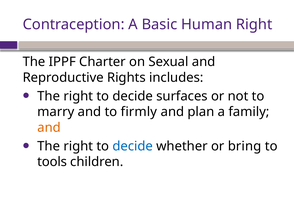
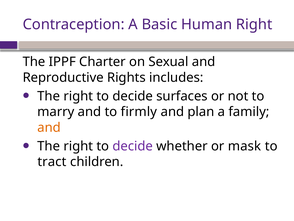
decide colour: blue -> purple (133, 146)
bring: bring -> mask (245, 146)
tools: tools -> tract (52, 161)
